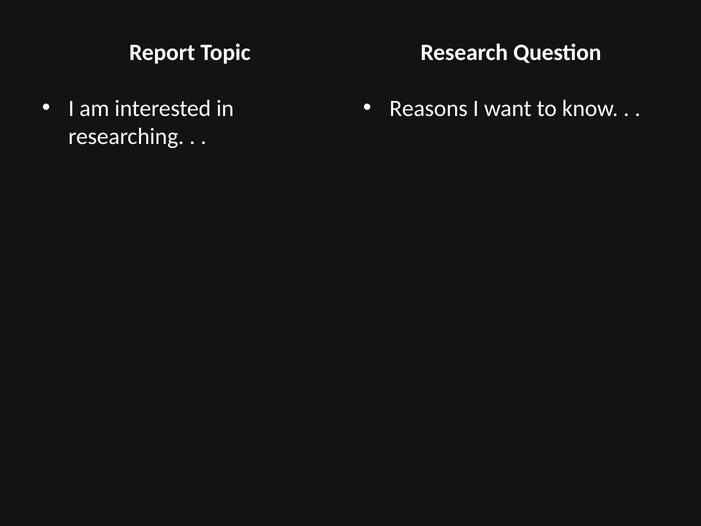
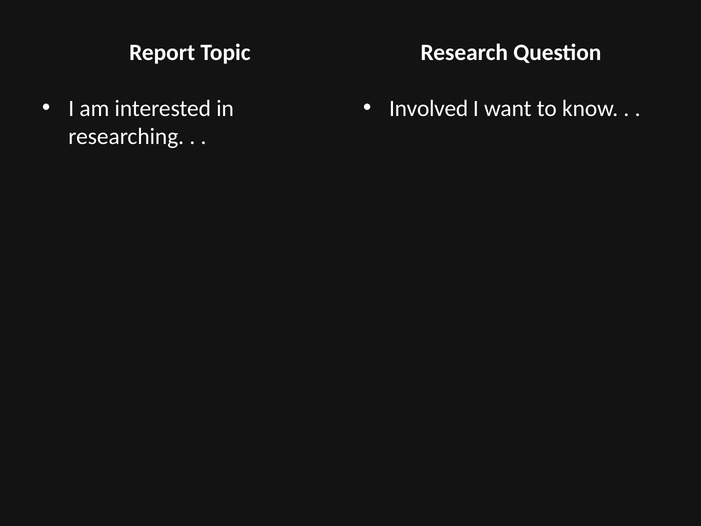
Reasons: Reasons -> Involved (429, 108)
